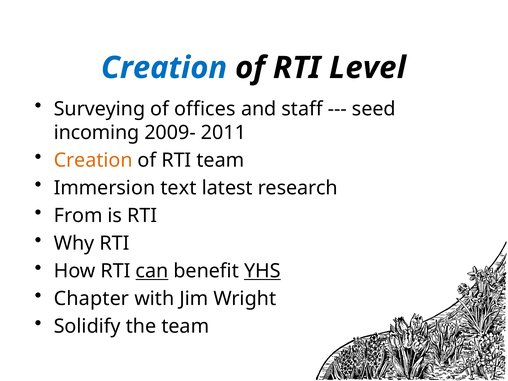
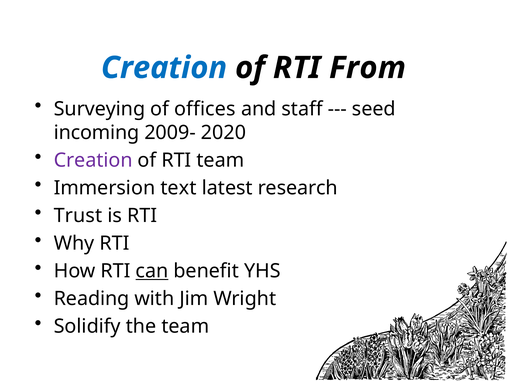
Level: Level -> From (368, 68)
2011: 2011 -> 2020 (224, 133)
Creation colour: orange -> purple (93, 160)
From: From -> Trust (78, 216)
YHS underline: present -> none (262, 271)
Chapter: Chapter -> Reading (92, 299)
